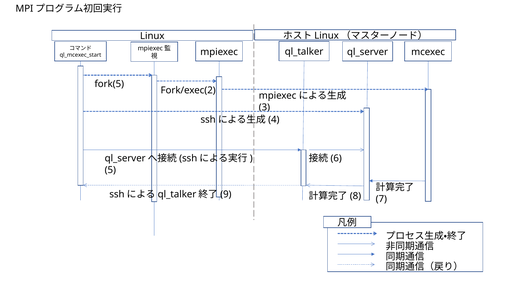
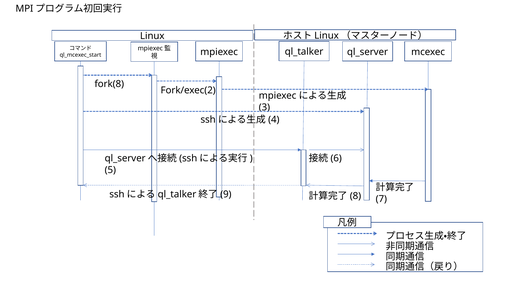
fork(5: fork(5 -> fork(8 (109, 84)
